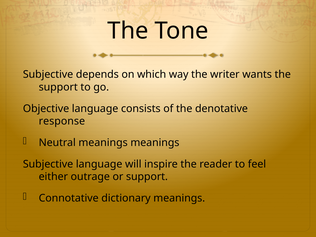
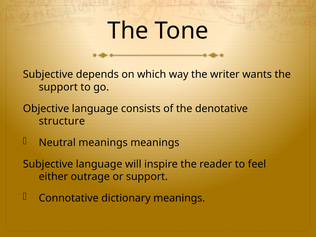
response: response -> structure (62, 121)
